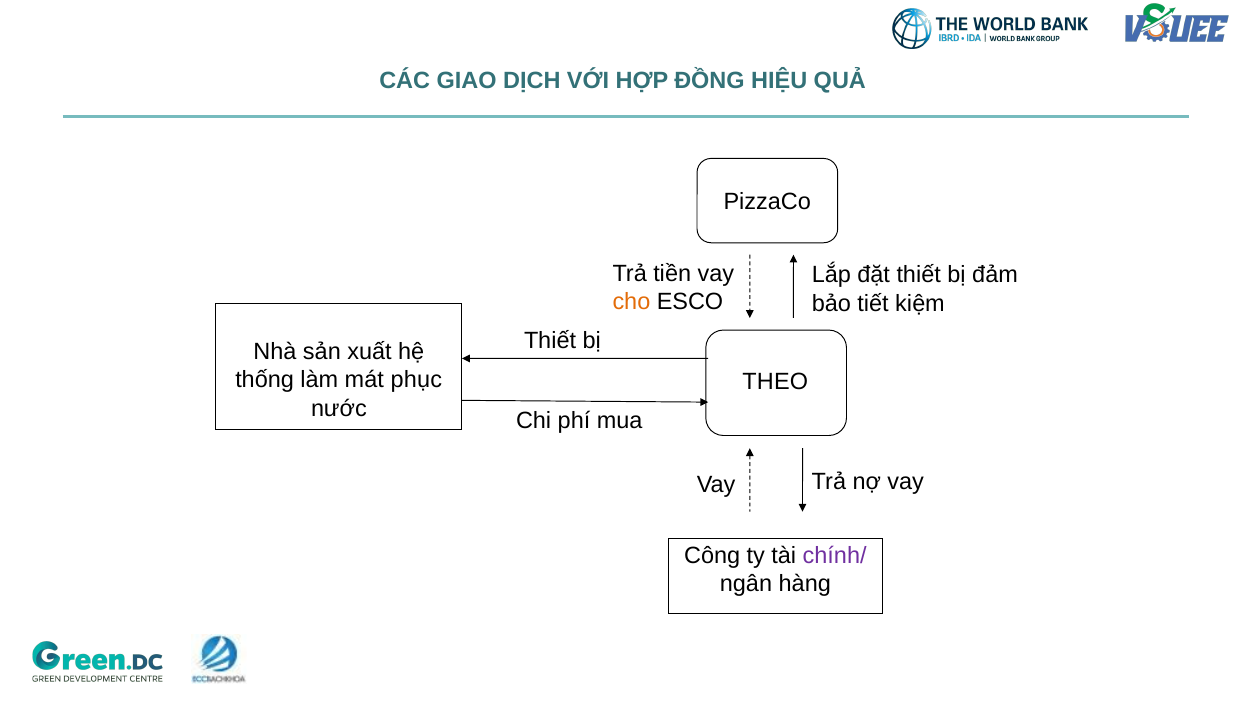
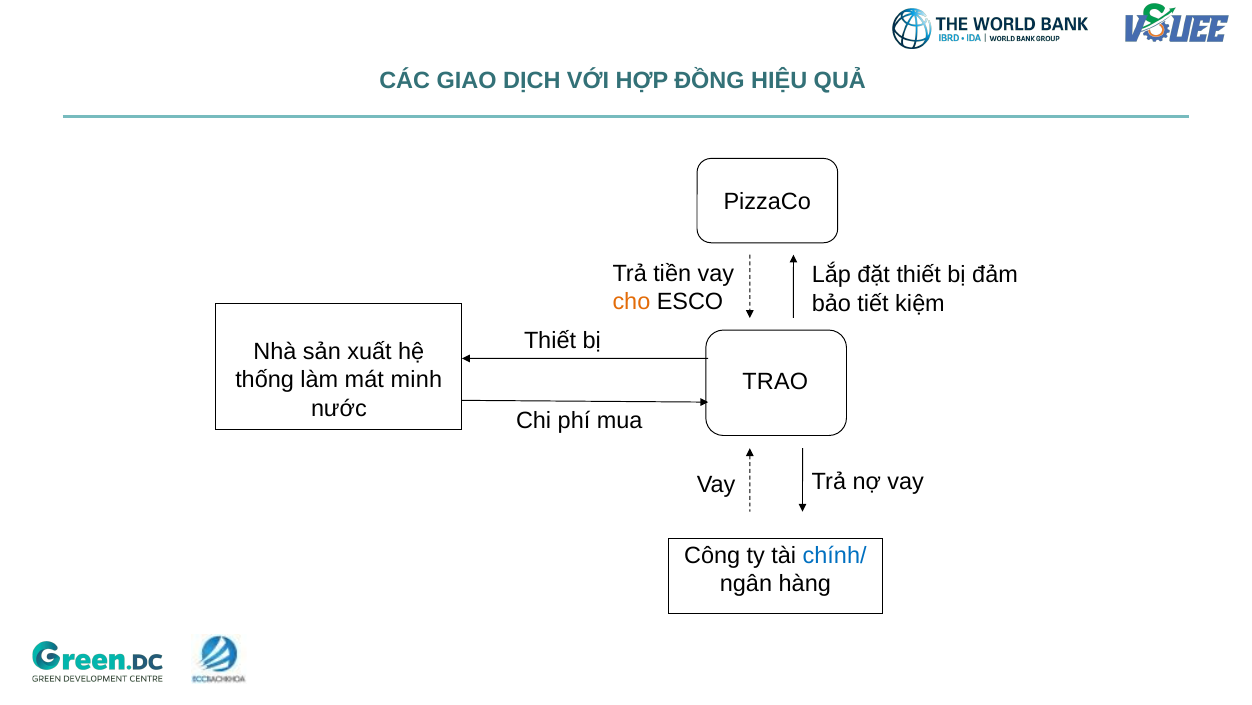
phục: phục -> minh (416, 380)
THEO: THEO -> TRAO (775, 381)
chính/ colour: purple -> blue (835, 555)
